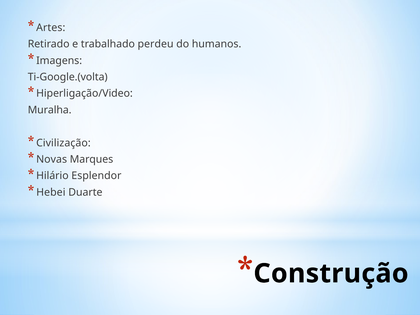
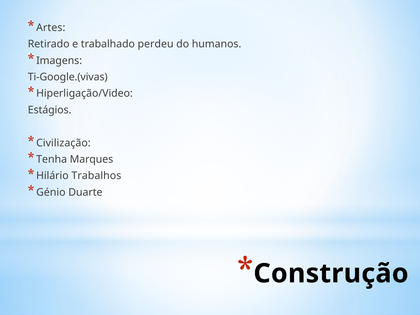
Ti-Google.(volta: Ti-Google.(volta -> Ti-Google.(vivas (68, 77)
Muralha: Muralha -> Estágios (50, 110)
Novas: Novas -> Tenha (52, 159)
Esplendor: Esplendor -> Trabalhos (96, 176)
Hebei: Hebei -> Génio (51, 192)
